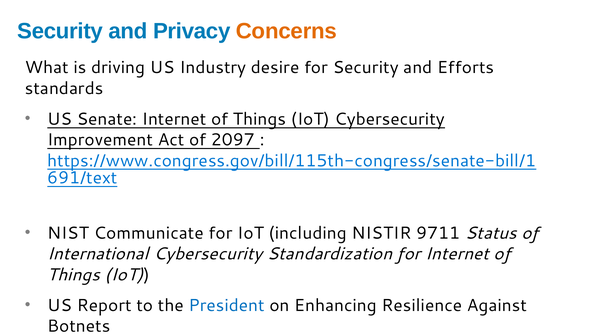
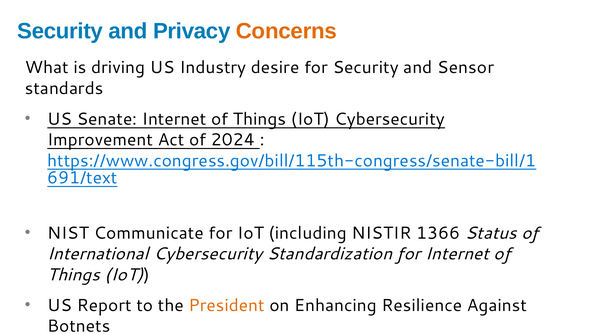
Efforts: Efforts -> Sensor (466, 68)
2097: 2097 -> 2024 (233, 140)
9711: 9711 -> 1366 (438, 233)
President colour: blue -> orange (227, 305)
